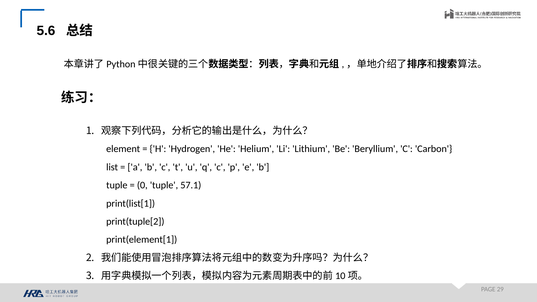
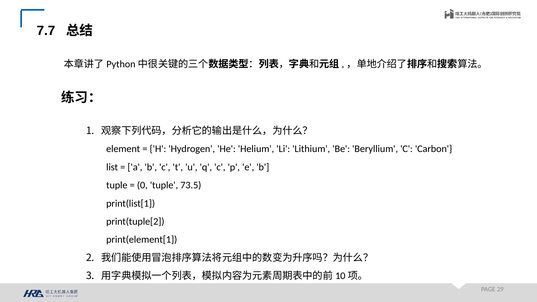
5.6: 5.6 -> 7.7 (46, 31)
57.1: 57.1 -> 73.5 (191, 185)
